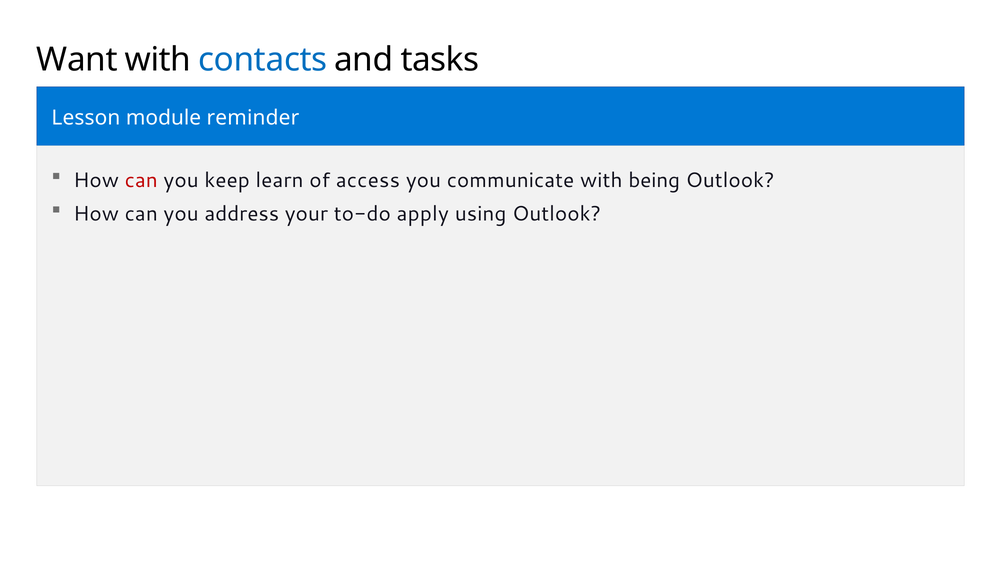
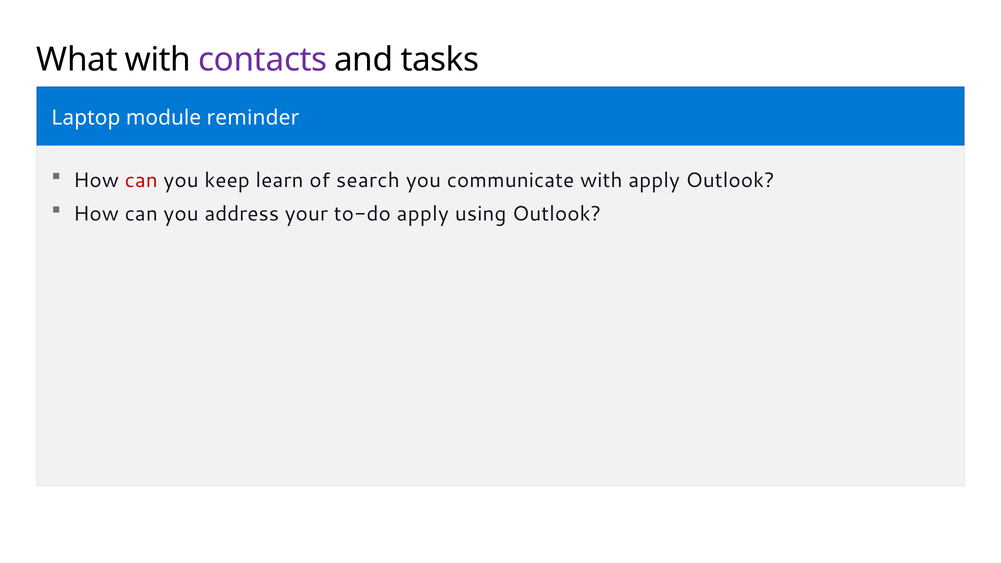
Want: Want -> What (77, 60)
contacts colour: blue -> purple (263, 60)
Lesson: Lesson -> Laptop (86, 118)
access: access -> search (368, 180)
with being: being -> apply (654, 180)
